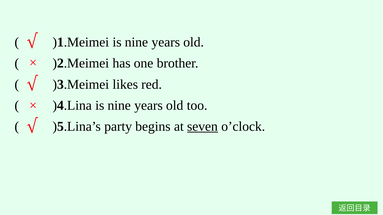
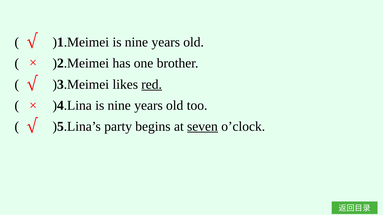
red underline: none -> present (152, 84)
